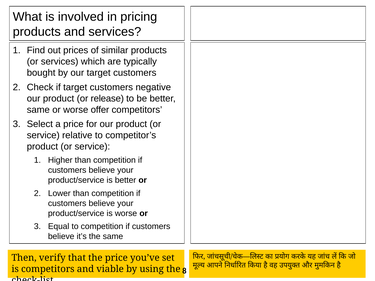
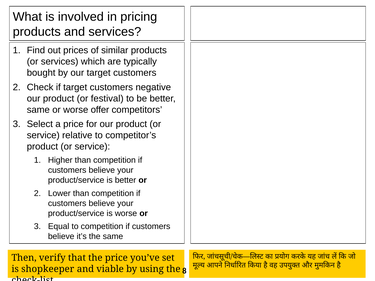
release: release -> festival (107, 99)
is competitors: competitors -> shopkeeper (48, 269)
